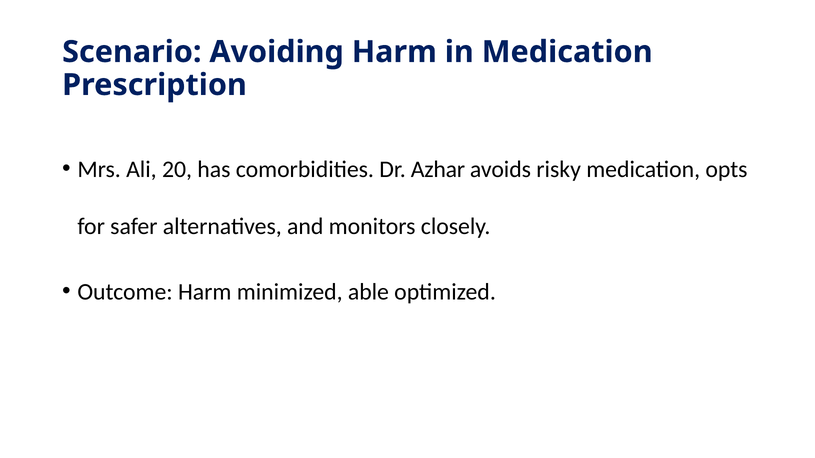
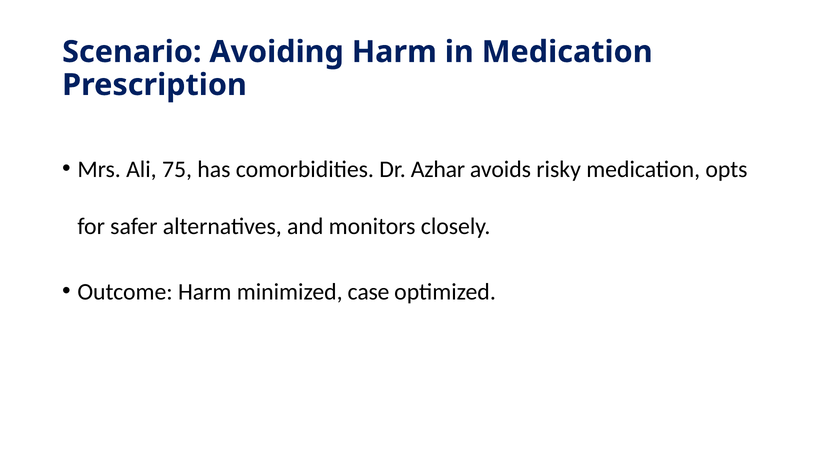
20: 20 -> 75 (177, 170)
able: able -> case (369, 292)
